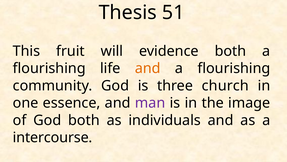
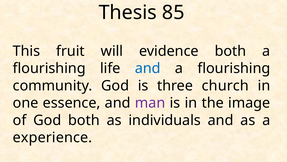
51: 51 -> 85 (173, 12)
and colour: orange -> blue (148, 68)
intercourse: intercourse -> experience (52, 137)
